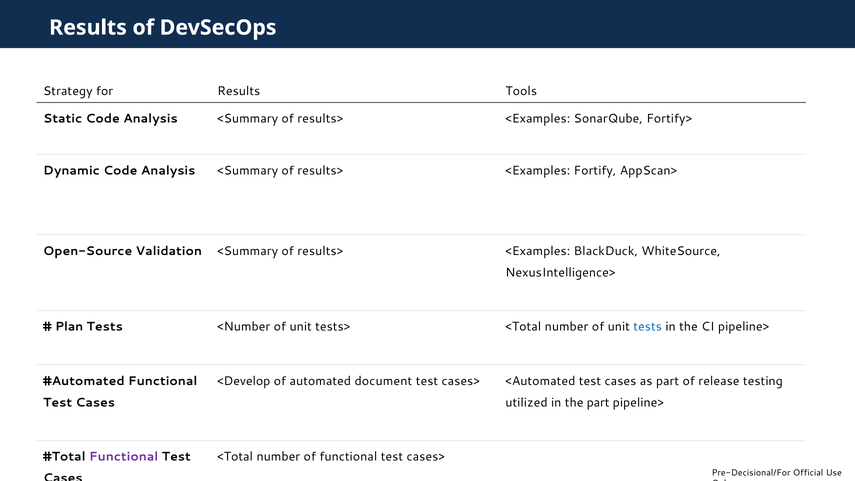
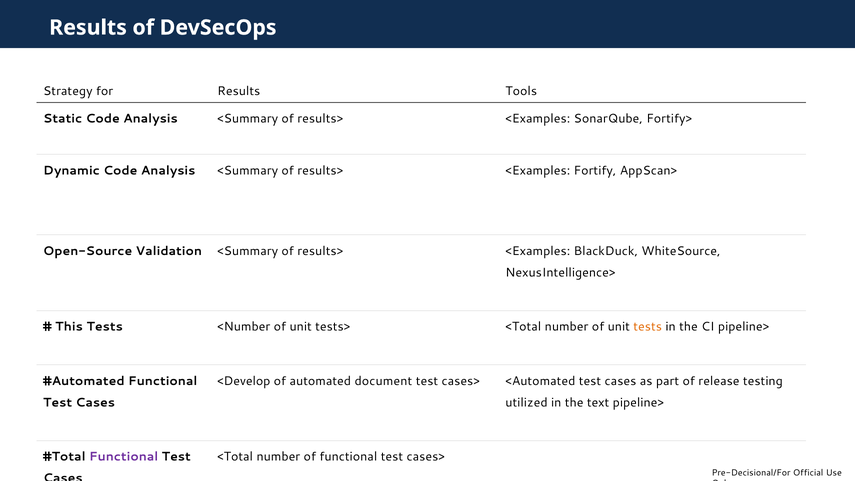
Plan: Plan -> This (69, 327)
tests colour: blue -> orange (648, 327)
the part: part -> text (598, 402)
